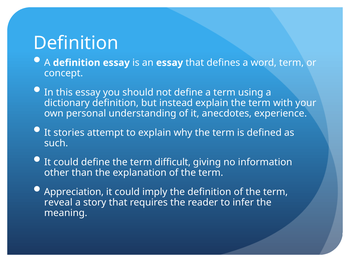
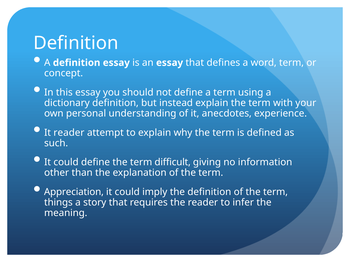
It stories: stories -> reader (69, 133)
reveal: reveal -> things (58, 203)
